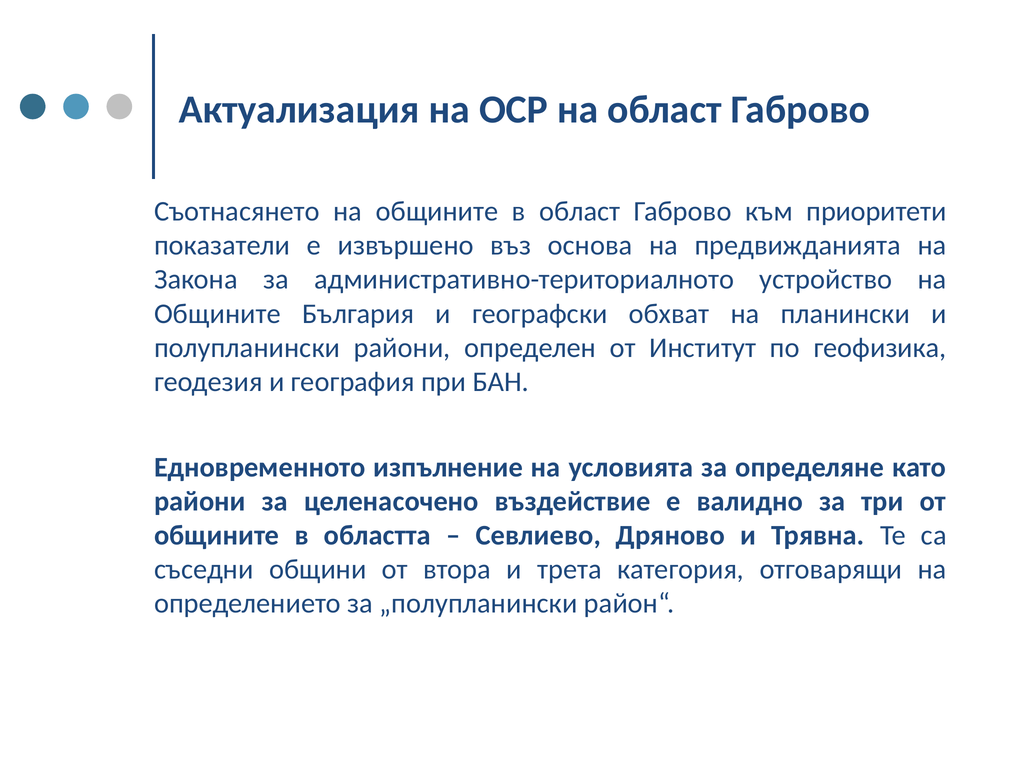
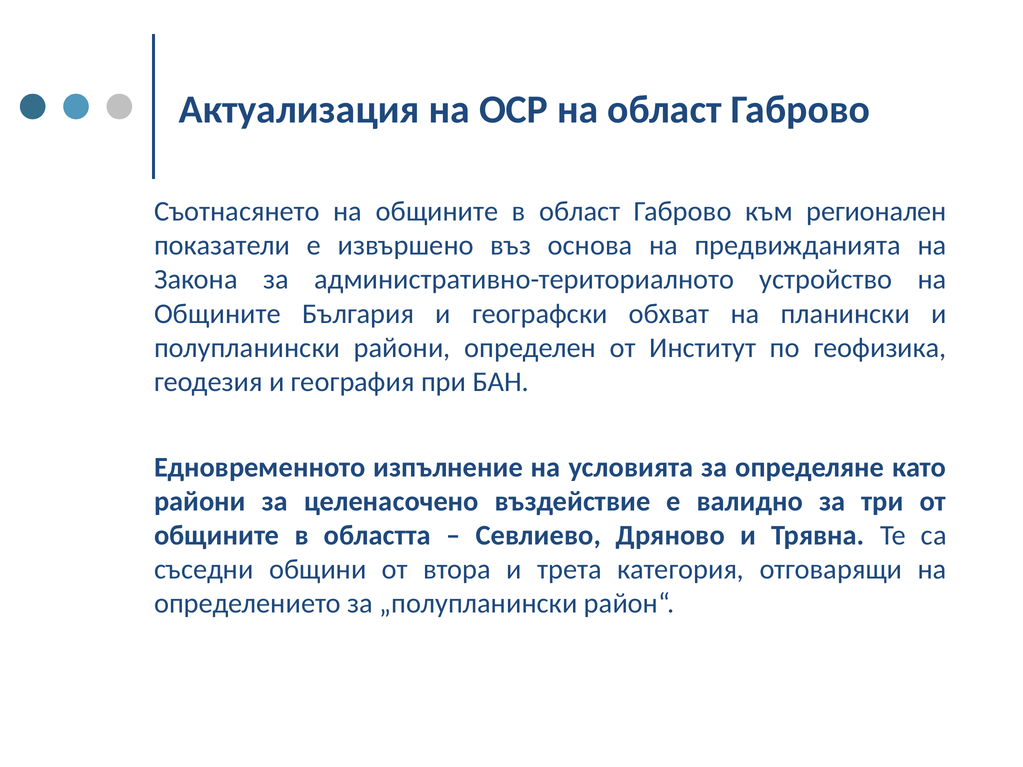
приоритети: приоритети -> регионален (876, 211)
